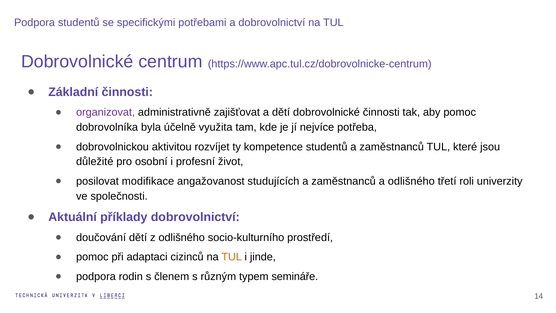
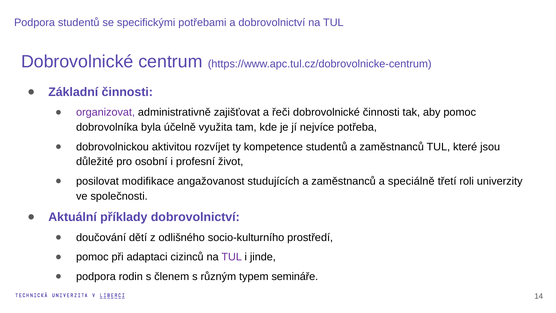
a dětí: dětí -> řeči (281, 112)
a odlišného: odlišného -> speciálně (411, 181)
TUL colour: orange -> purple (232, 257)
